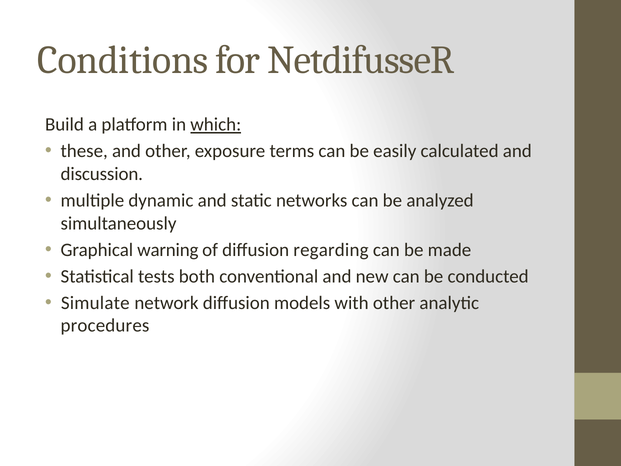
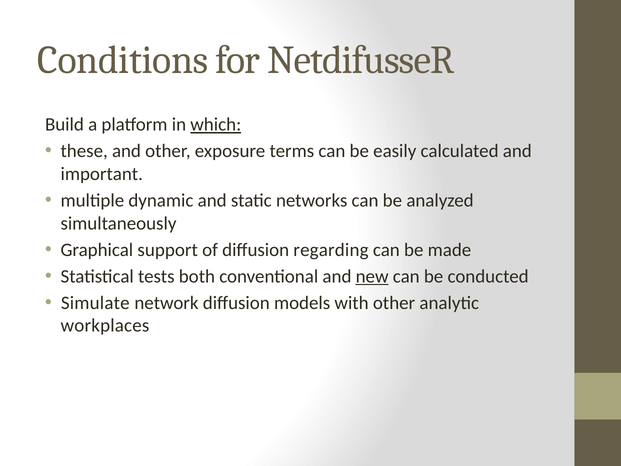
discussion: discussion -> important (102, 174)
warning: warning -> support (168, 250)
new underline: none -> present (372, 276)
procedures: procedures -> workplaces (105, 326)
